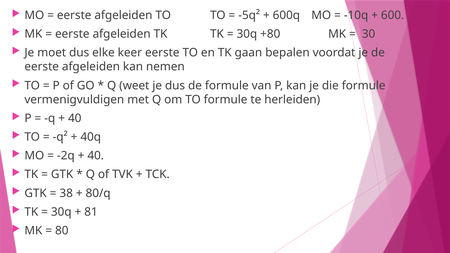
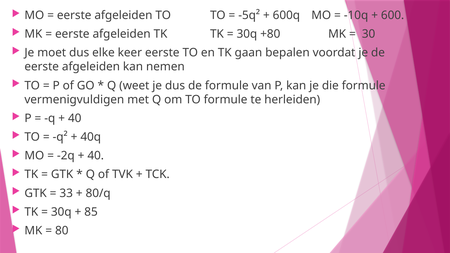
38: 38 -> 33 (66, 193)
81: 81 -> 85 (91, 212)
